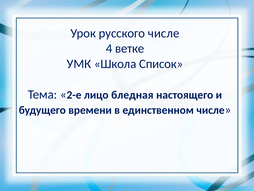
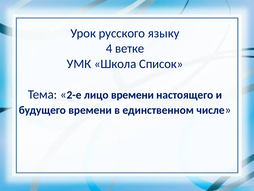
русского числе: числе -> языку (164, 33)
лицо бледная: бледная -> времени (132, 95)
